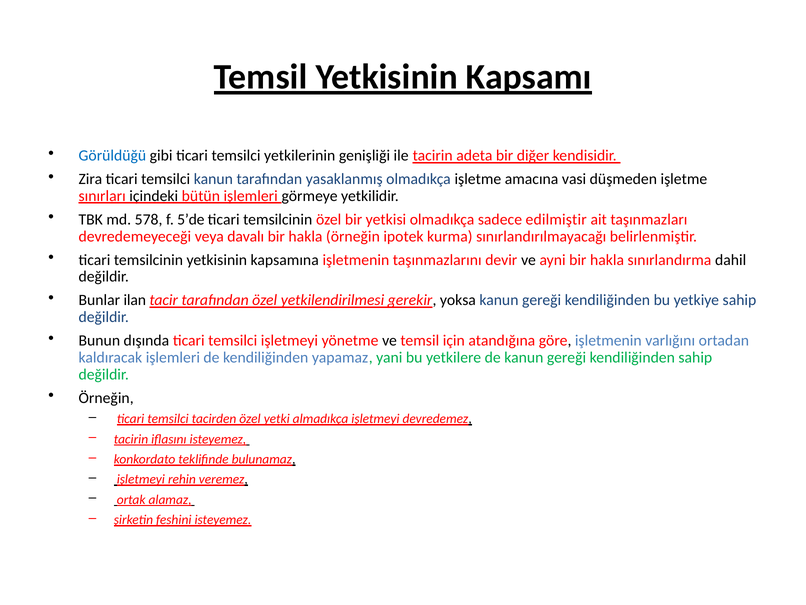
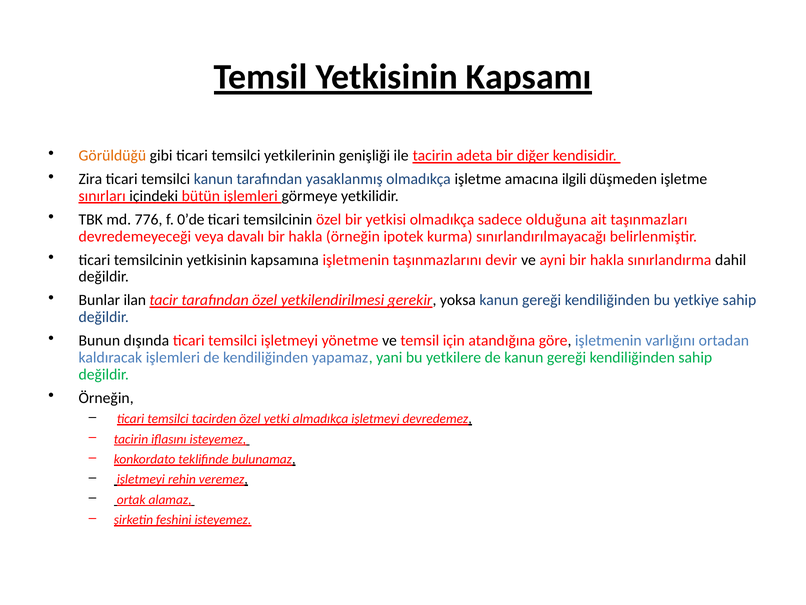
Görüldüğü colour: blue -> orange (112, 156)
vasi: vasi -> ilgili (574, 179)
578: 578 -> 776 (149, 219)
5’de: 5’de -> 0’de (191, 219)
edilmiştir: edilmiştir -> olduğuna (556, 219)
